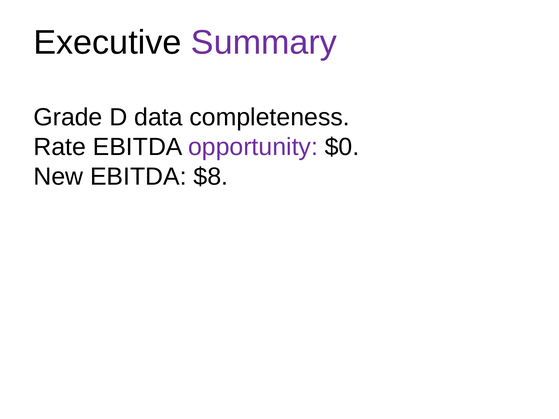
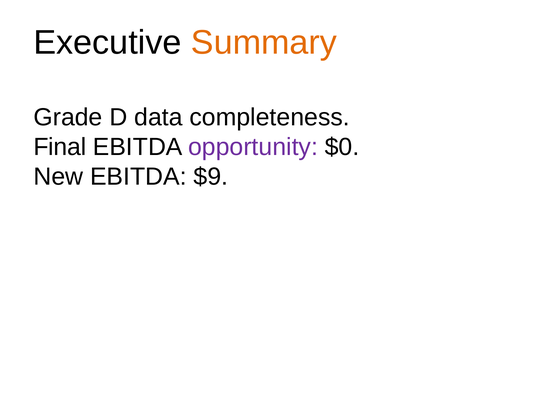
Summary colour: purple -> orange (264, 42)
Rate: Rate -> Final (60, 147)
$8: $8 -> $9 (211, 177)
